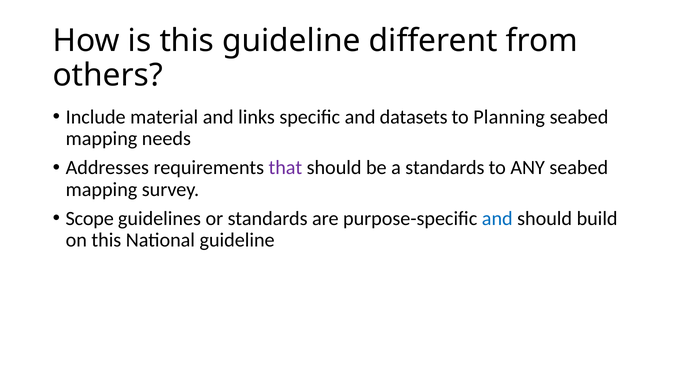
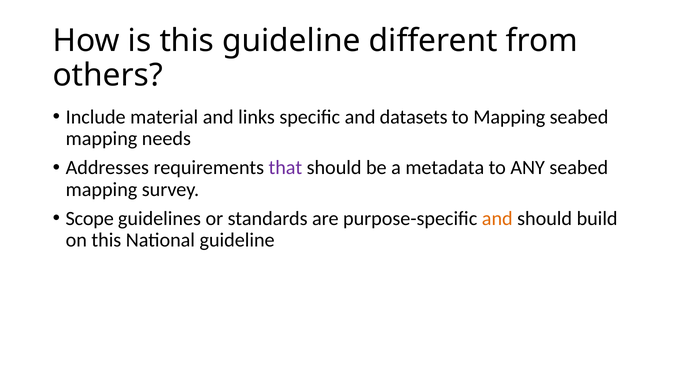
to Planning: Planning -> Mapping (509, 117)
a standards: standards -> metadata (445, 168)
and colour: blue -> orange (497, 219)
